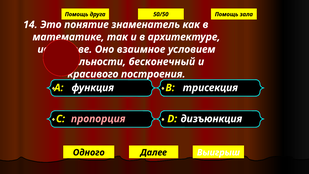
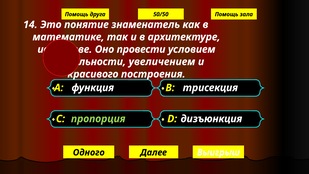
взаимное: взаимное -> провести (141, 49)
бесконечный: бесконечный -> увеличением (162, 62)
пропорция colour: pink -> light green (98, 119)
